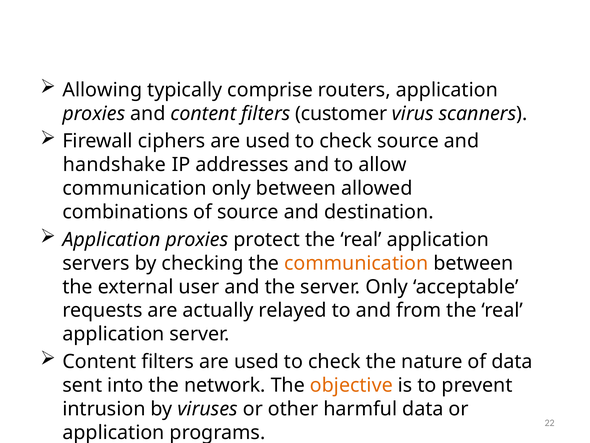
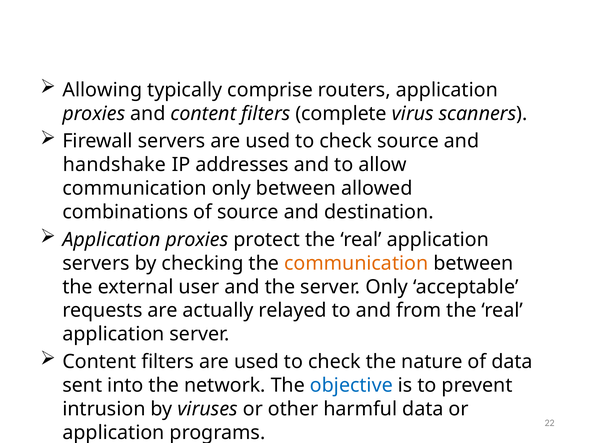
customer: customer -> complete (341, 113)
Firewall ciphers: ciphers -> servers (172, 141)
objective colour: orange -> blue (351, 385)
